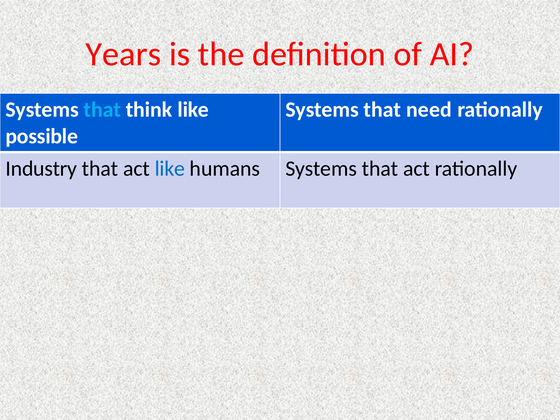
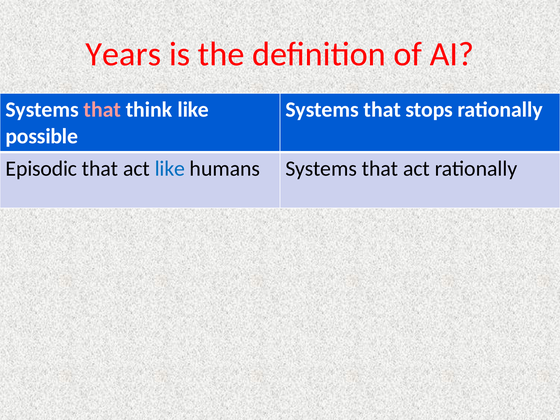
that colour: light blue -> pink (102, 110)
need: need -> stops (429, 110)
Industry: Industry -> Episodic (41, 169)
